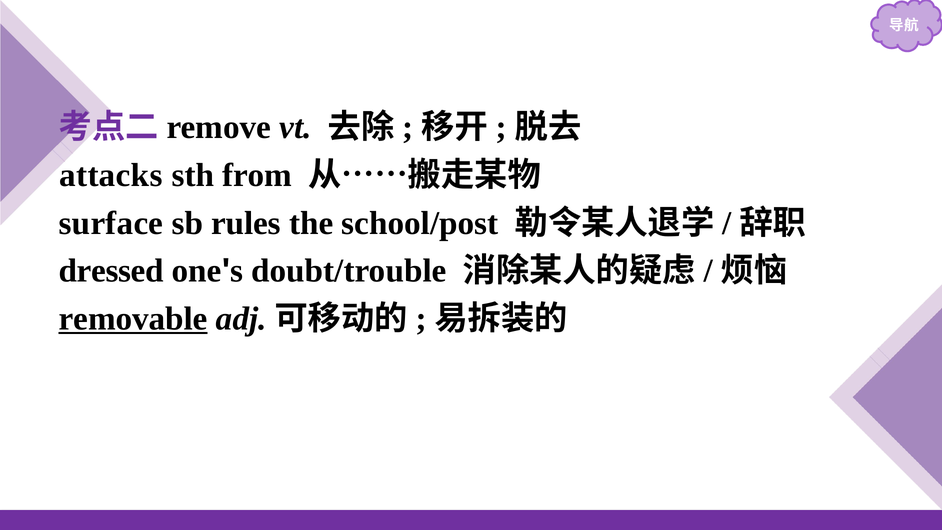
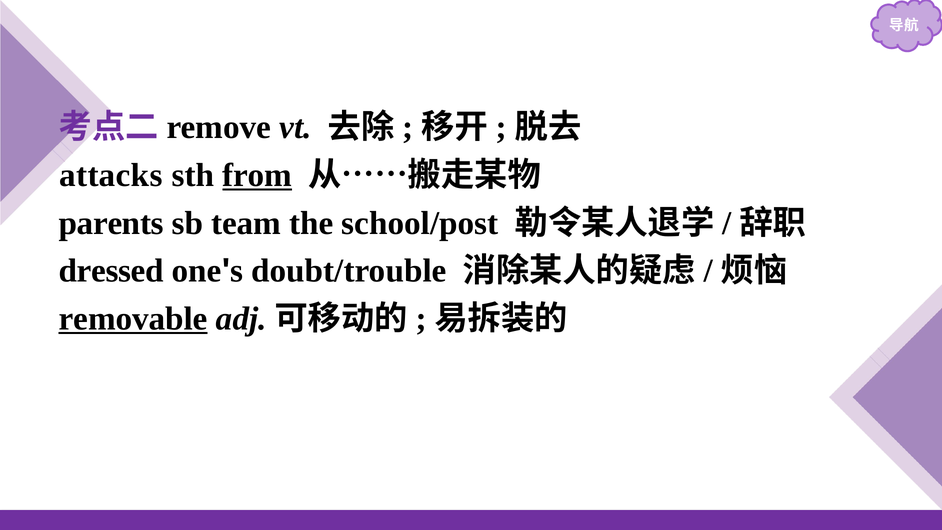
from underline: none -> present (257, 175)
surface: surface -> parents (111, 223)
rules: rules -> team (246, 223)
